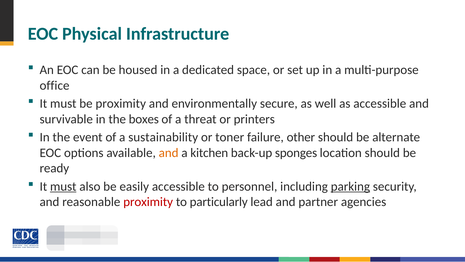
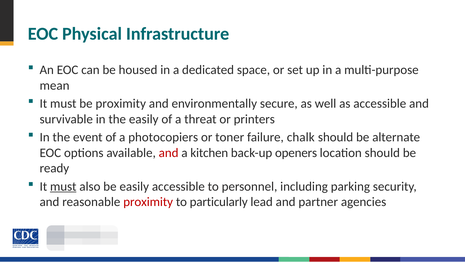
office: office -> mean (55, 85)
the boxes: boxes -> easily (144, 119)
sustainability: sustainability -> photocopiers (163, 137)
other: other -> chalk (301, 137)
and colour: orange -> red (169, 153)
sponges: sponges -> openers (296, 153)
parking underline: present -> none (350, 186)
